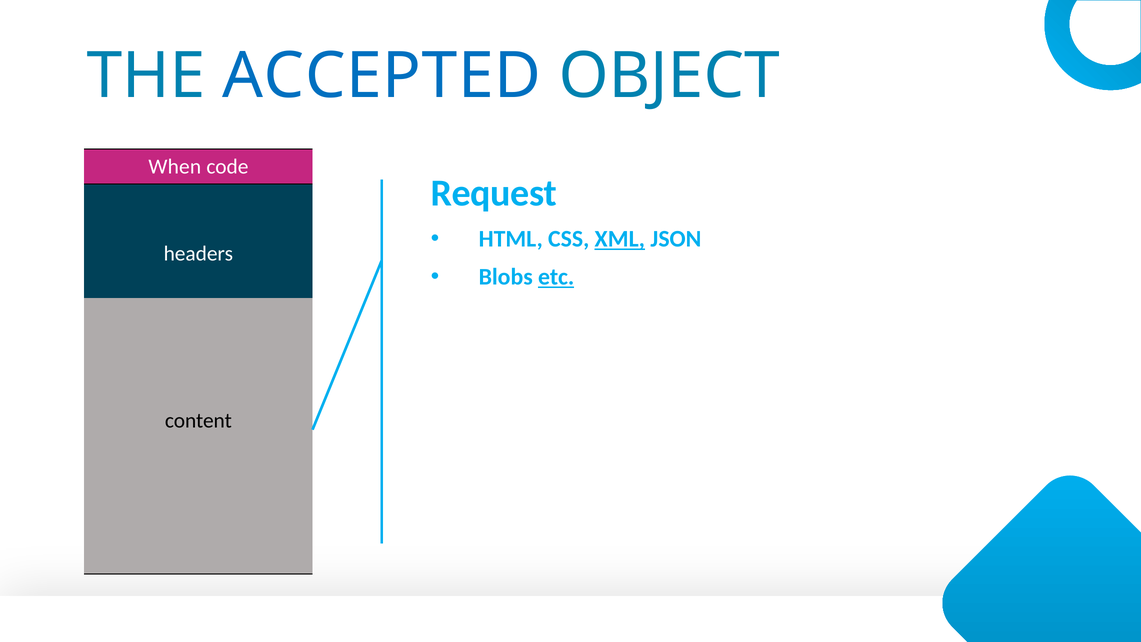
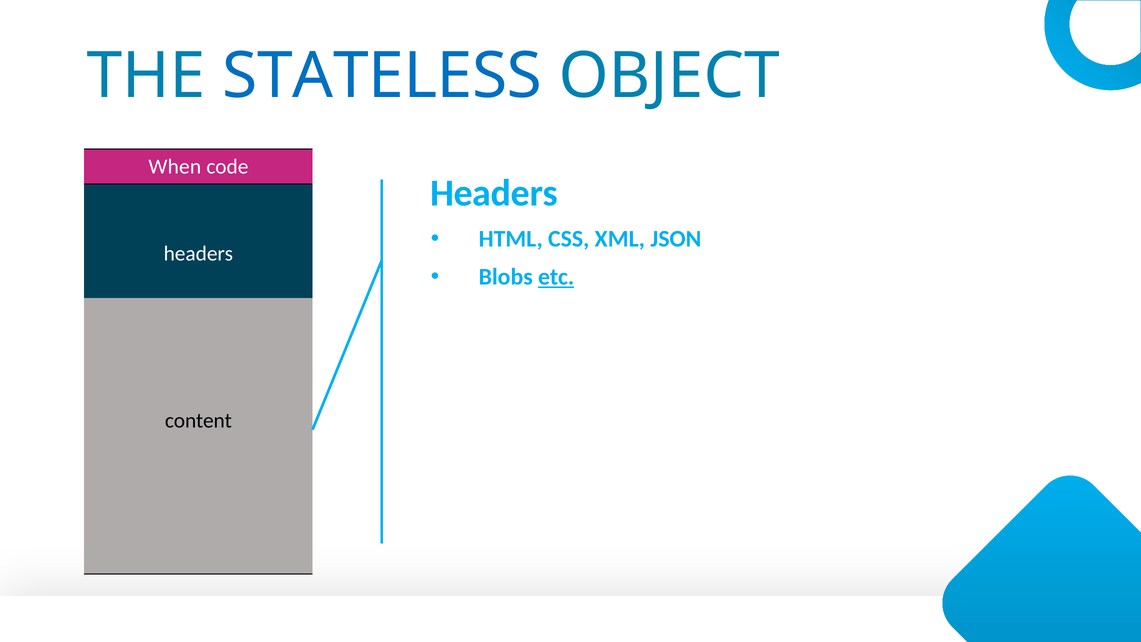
ACCEPTED: ACCEPTED -> STATELESS (382, 76)
Request: Request -> Headers (494, 193)
XML underline: present -> none (620, 239)
